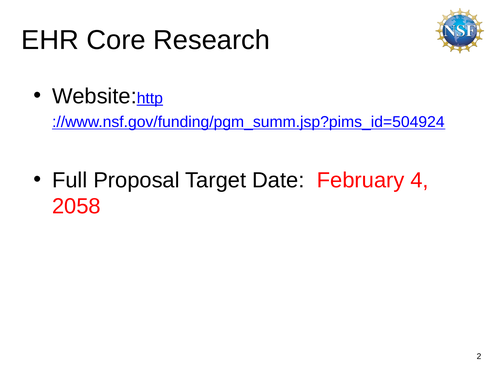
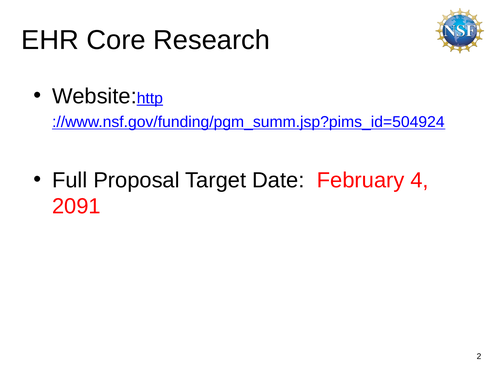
2058: 2058 -> 2091 (76, 206)
